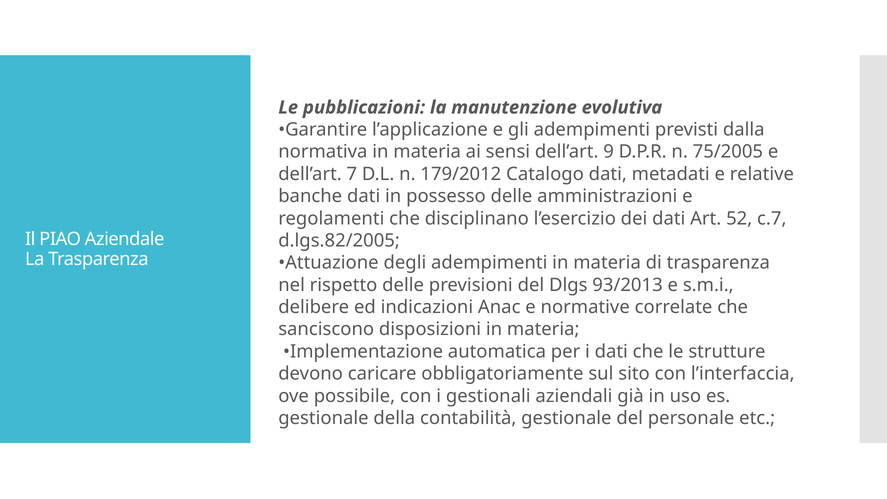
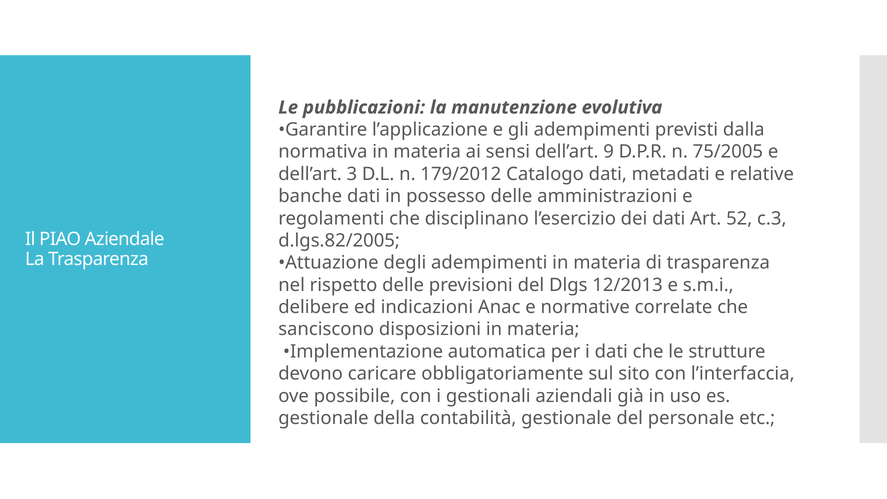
7: 7 -> 3 (352, 174)
c.7: c.7 -> c.3 (772, 218)
93/2013: 93/2013 -> 12/2013 (628, 285)
